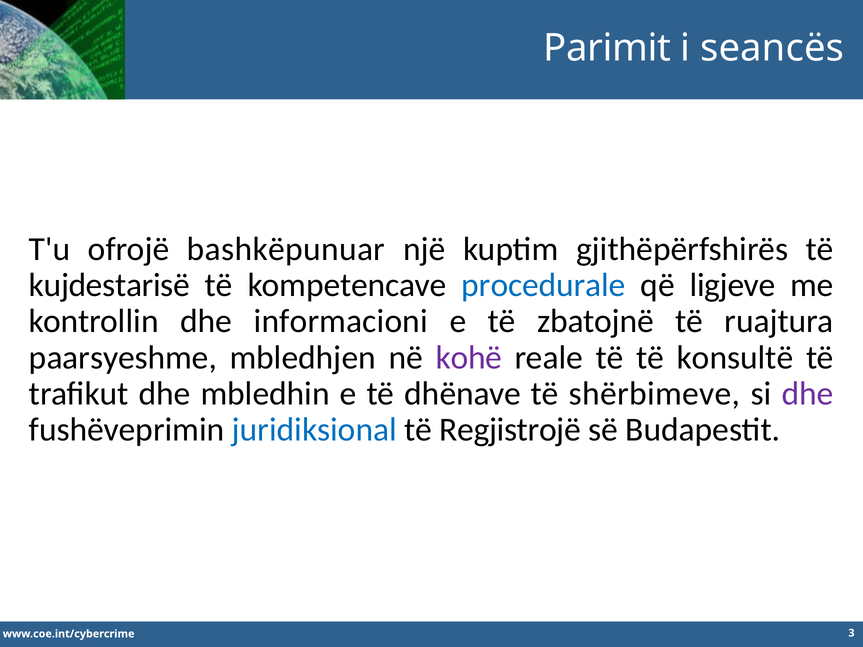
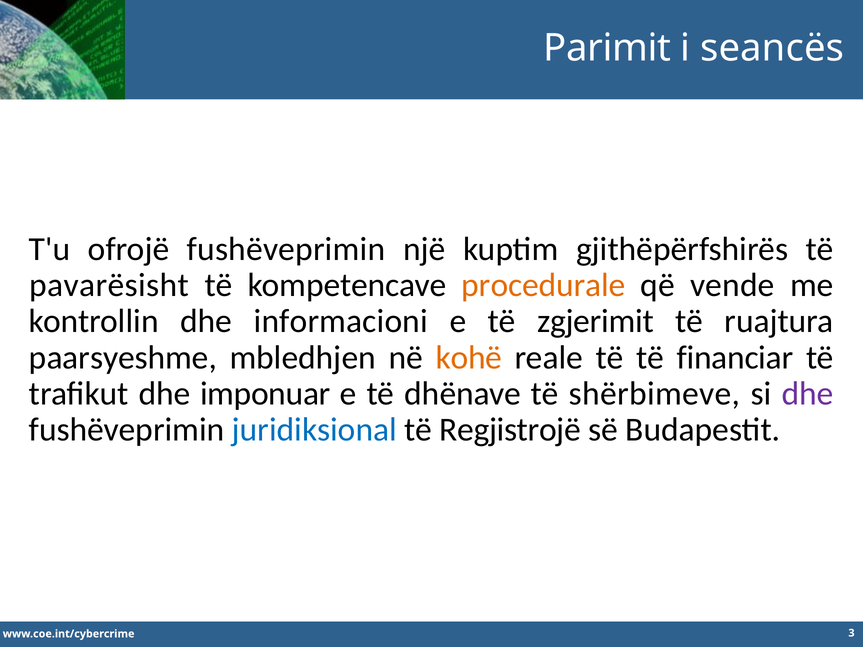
ofrojë bashkëpunuar: bashkëpunuar -> fushëveprimin (286, 249)
kujdestarisë: kujdestarisë -> pavarësisht (109, 285)
procedurale colour: blue -> orange (543, 285)
ligjeve: ligjeve -> vende (732, 285)
zbatojnë: zbatojnë -> zgjerimit (596, 321)
kohë colour: purple -> orange (469, 358)
konsultë: konsultë -> financiar (735, 358)
mbledhin: mbledhin -> imponuar (265, 394)
